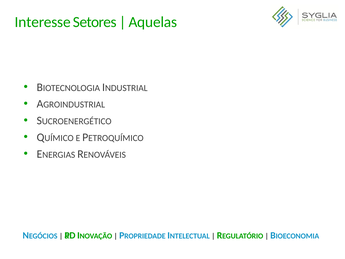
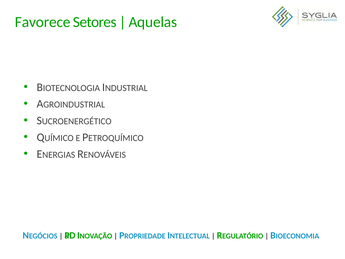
Interesse: Interesse -> Favorece (43, 22)
